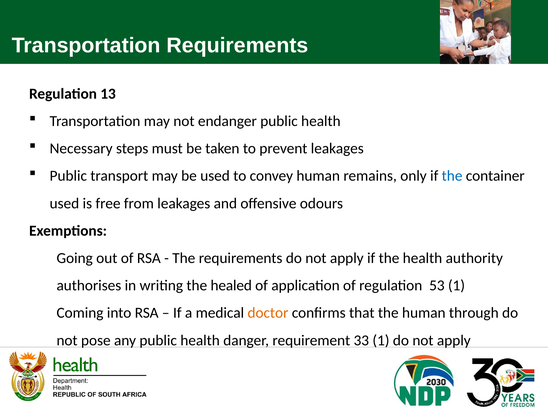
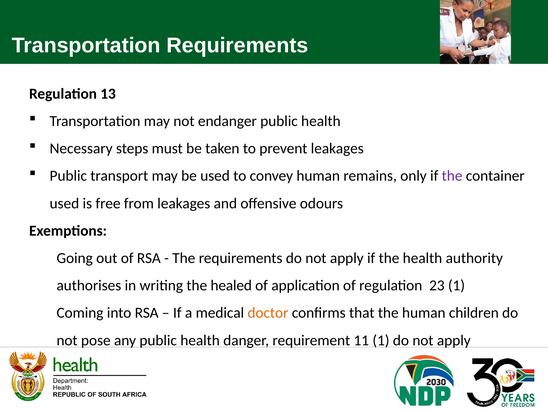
the colour: blue -> purple (452, 176)
53: 53 -> 23 (437, 286)
through: through -> children (474, 313)
33: 33 -> 11 (361, 340)
